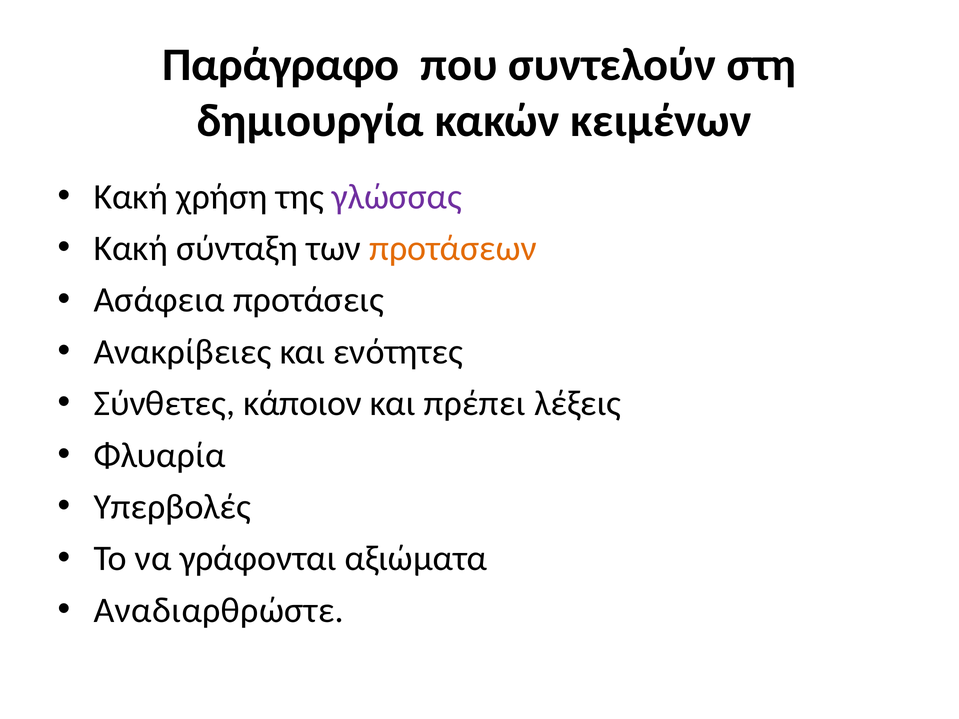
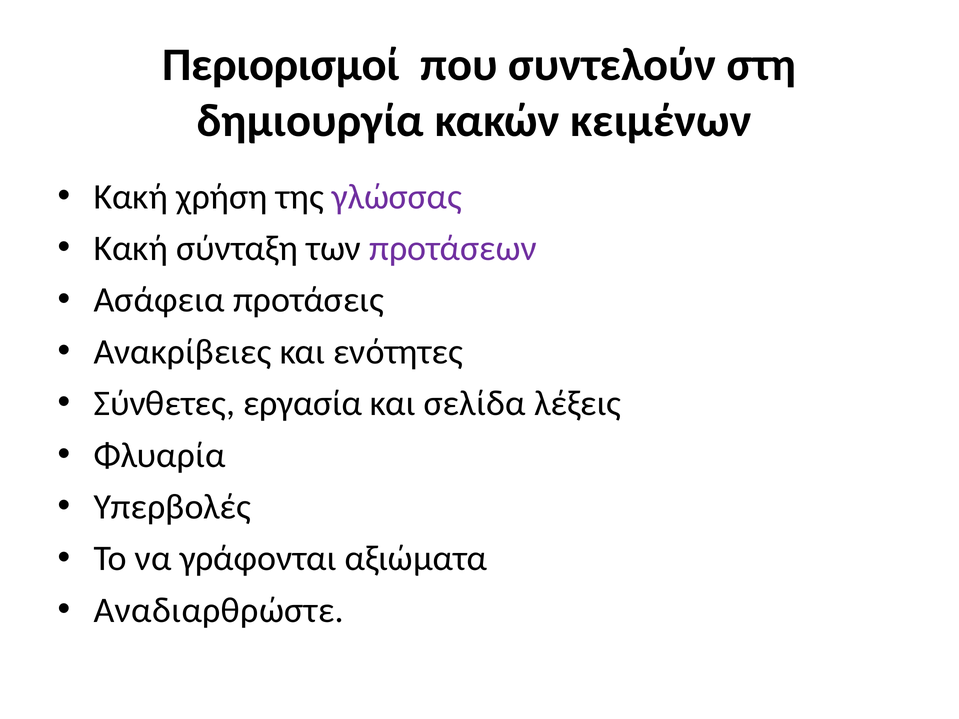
Παράγραφο: Παράγραφο -> Περιορισμοί (281, 65)
προτάσεων colour: orange -> purple (453, 248)
κάποιον: κάποιον -> εργασία (303, 404)
πρέπει: πρέπει -> σελίδα (475, 404)
